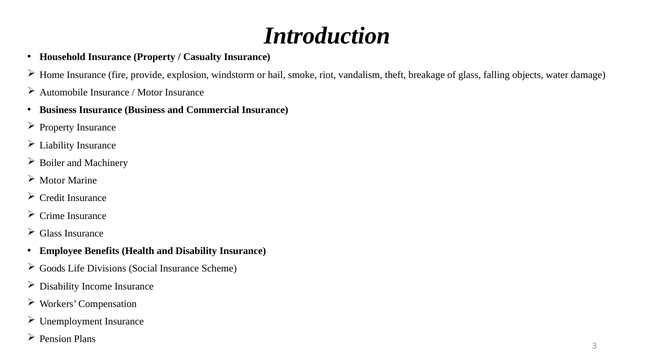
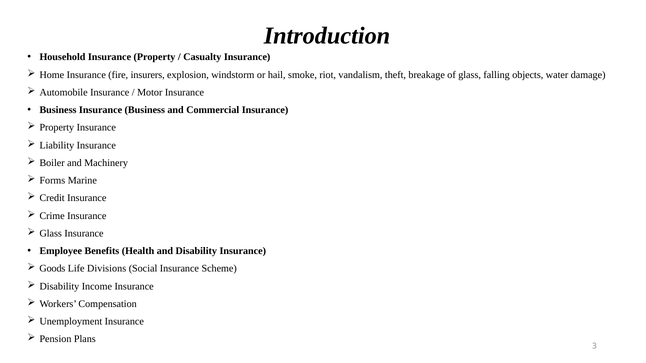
provide: provide -> insurers (148, 75)
Motor: Motor -> Forms (52, 181)
